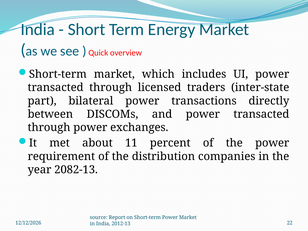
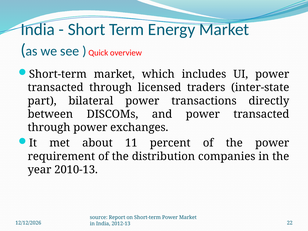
2082-13: 2082-13 -> 2010-13 (76, 170)
